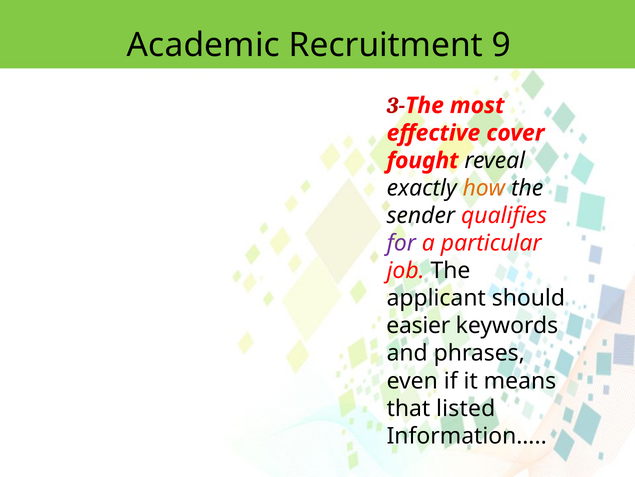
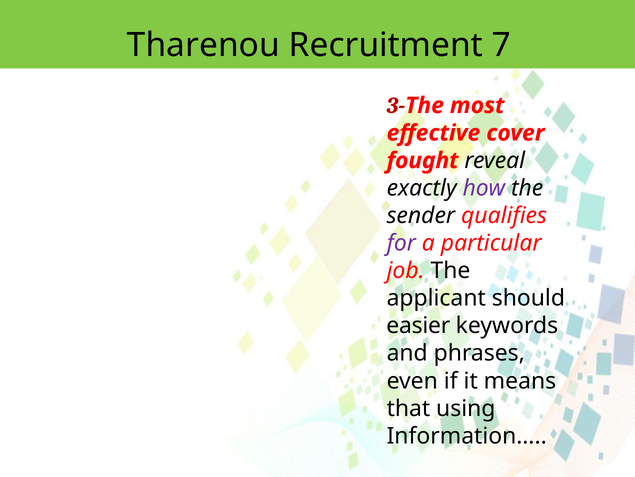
Academic: Academic -> Tharenou (203, 45)
9: 9 -> 7 (501, 45)
how colour: orange -> purple (484, 188)
listed: listed -> using (466, 408)
